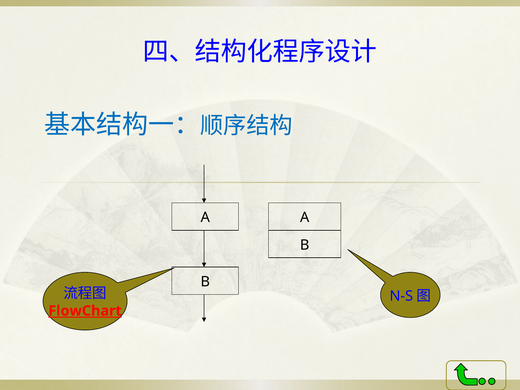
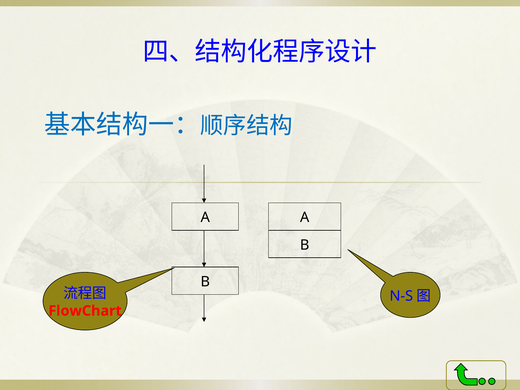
FlowChart underline: present -> none (85, 311)
